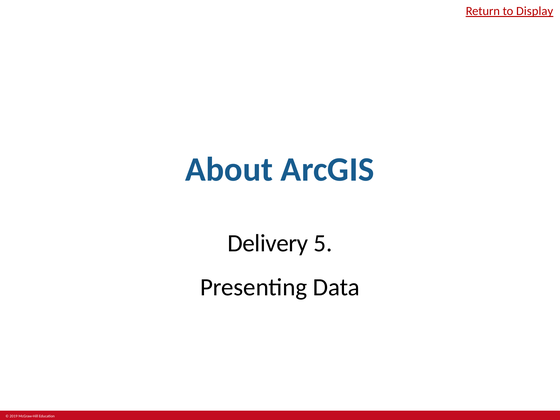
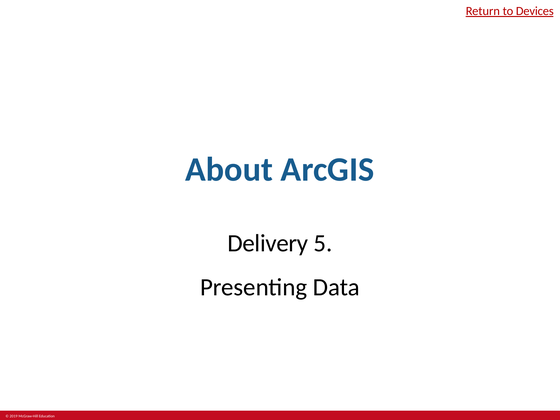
Display: Display -> Devices (535, 11)
